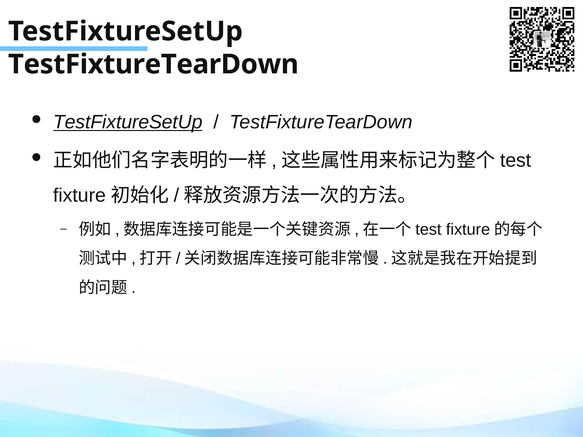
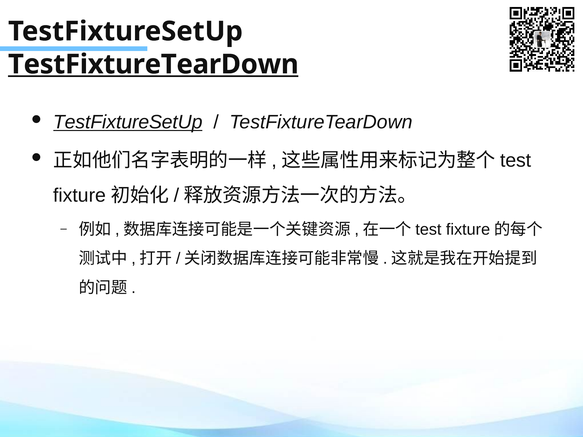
TestFixtureTearDown underline: none -> present (153, 64)
